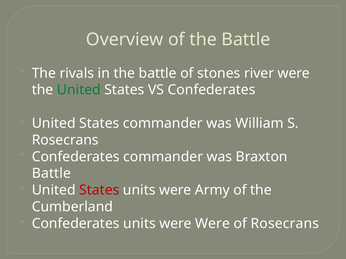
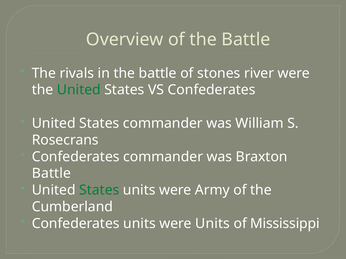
States colour: red -> green (99, 190)
were Were: Were -> Units (213, 224)
of Rosecrans: Rosecrans -> Mississippi (285, 224)
